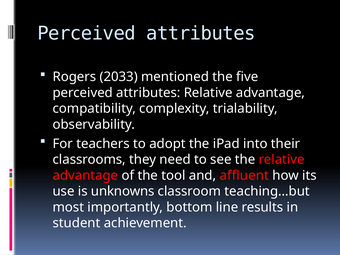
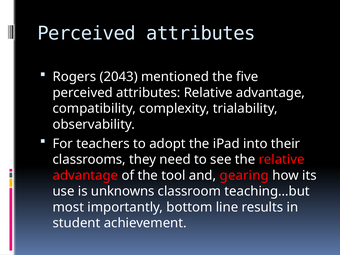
2033: 2033 -> 2043 (119, 77)
affluent: affluent -> gearing (244, 175)
